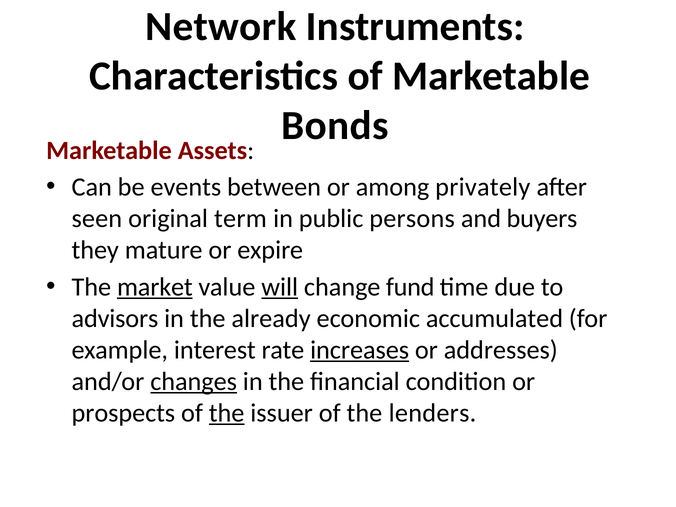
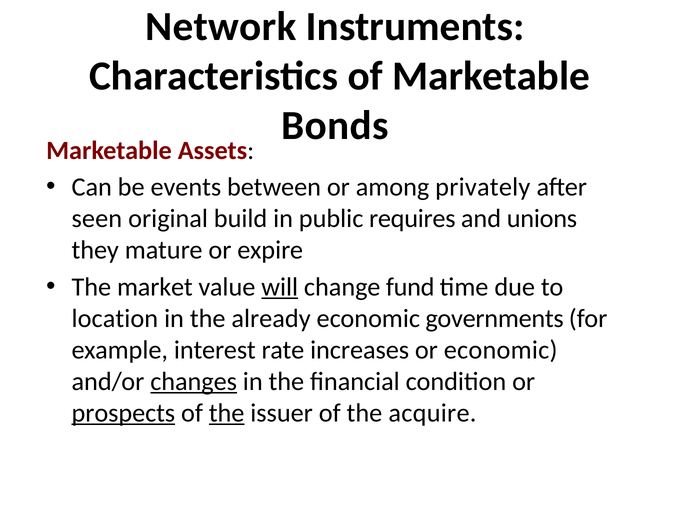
term: term -> build (241, 219)
persons: persons -> requires (412, 219)
buyers: buyers -> unions (542, 219)
market underline: present -> none (155, 287)
advisors: advisors -> location (115, 318)
accumulated: accumulated -> governments (495, 318)
increases underline: present -> none (360, 350)
or addresses: addresses -> economic (501, 350)
prospects underline: none -> present (123, 413)
lenders: lenders -> acquire (432, 413)
